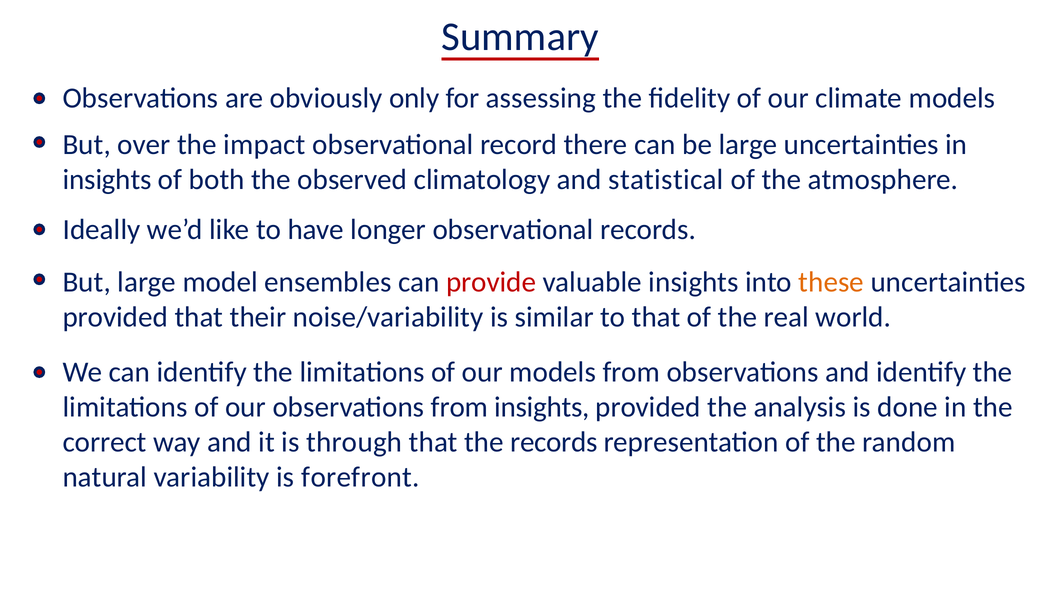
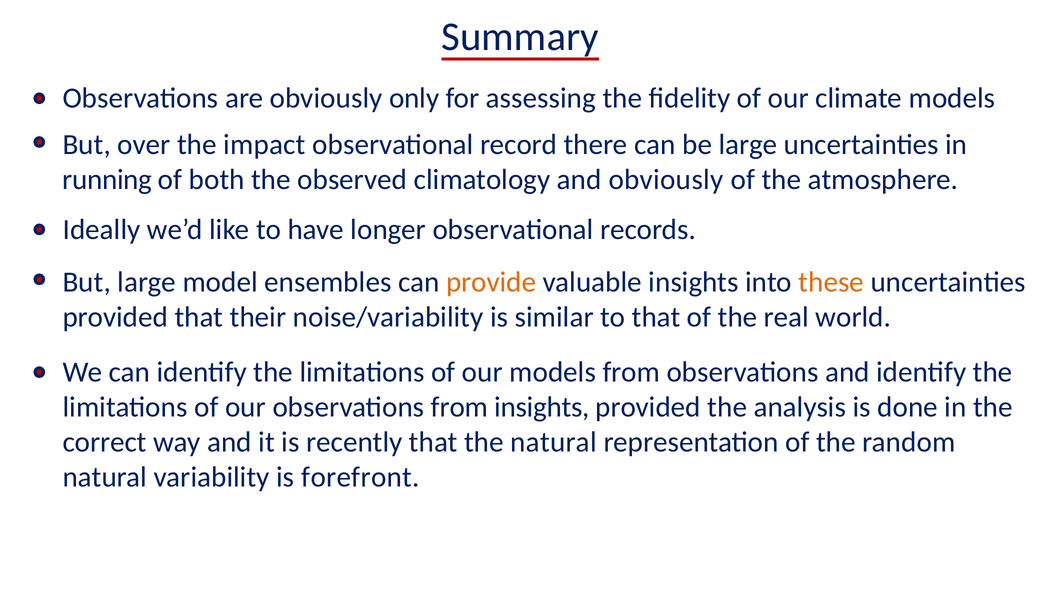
insights: insights -> running (107, 180)
and statistical: statistical -> obviously (666, 180)
provide colour: red -> orange (491, 282)
through: through -> recently (354, 442)
the records: records -> natural (554, 442)
